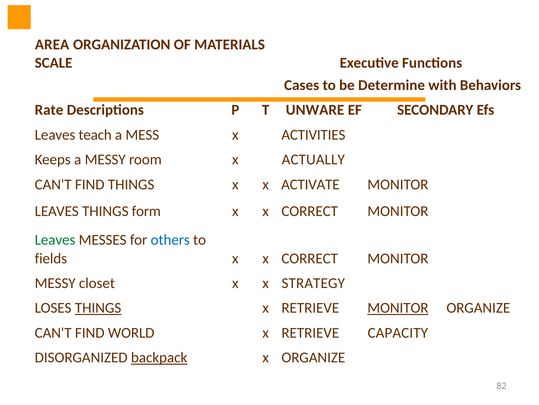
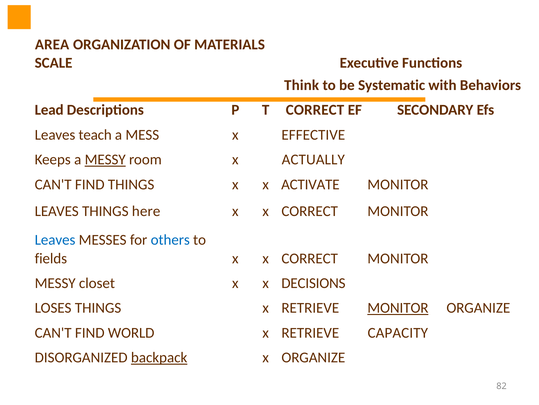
Cases: Cases -> Think (302, 85)
Determine: Determine -> Systematic (392, 85)
Rate: Rate -> Lead (49, 110)
T UNWARE: UNWARE -> CORRECT (315, 110)
ACTIVITIES: ACTIVITIES -> EFFECTIVE (313, 135)
MESSY underline: none -> present (105, 159)
form: form -> here (146, 211)
Leaves colour: green -> blue (55, 240)
STRATEGY: STRATEGY -> DECISIONS (313, 283)
THINGS underline: present -> none (98, 307)
